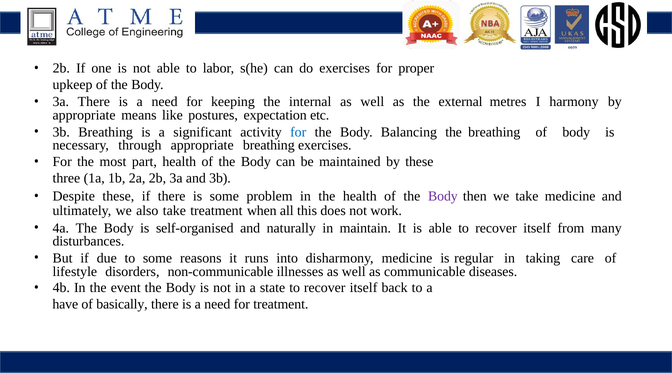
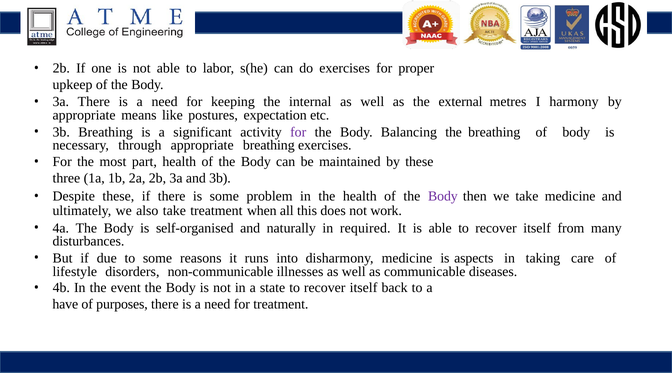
for colour: blue -> purple (298, 132)
maintain: maintain -> required (365, 228)
regular: regular -> aspects (474, 258)
basically: basically -> purposes (122, 304)
